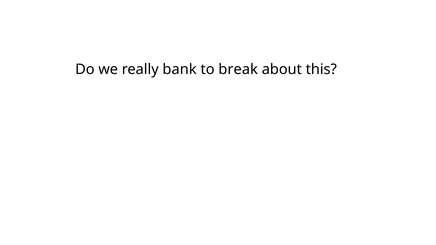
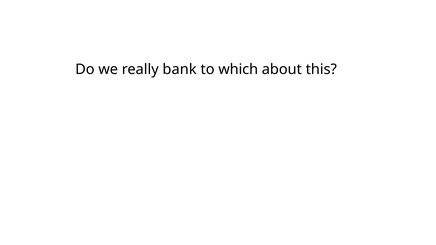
break: break -> which (238, 69)
